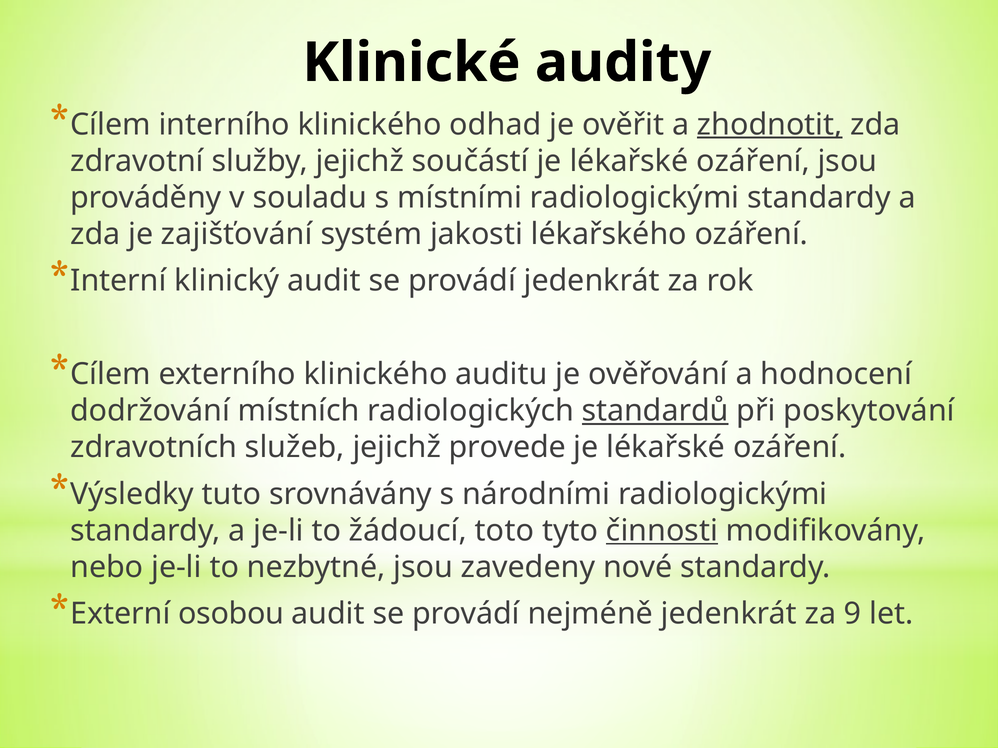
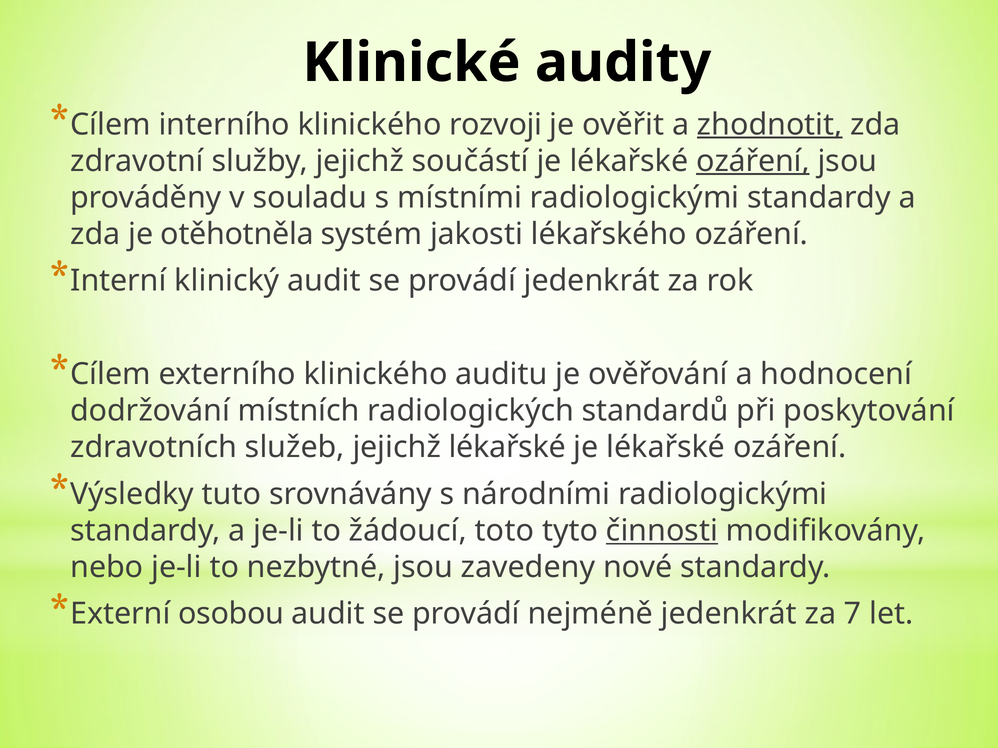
odhad: odhad -> rozvoji (496, 125)
ozáření underline: none -> present (753, 161)
zajišťování: zajišťování -> otěhotněla (237, 234)
standardů underline: present -> none (655, 411)
jejichž provede: provede -> lékařské (507, 448)
9: 9 -> 7 (853, 614)
